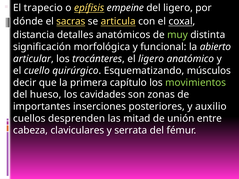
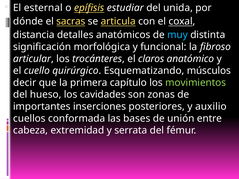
trapecio: trapecio -> esternal (43, 8)
empeine: empeine -> estudiar (125, 8)
del ligero: ligero -> unida (178, 8)
muy colour: light green -> light blue (178, 35)
abierto: abierto -> fibroso (215, 47)
el ligero: ligero -> claros (151, 59)
desprenden: desprenden -> conformada (77, 119)
mitad: mitad -> bases (137, 119)
claviculares: claviculares -> extremidad (77, 131)
